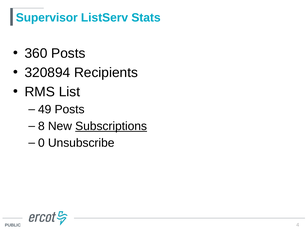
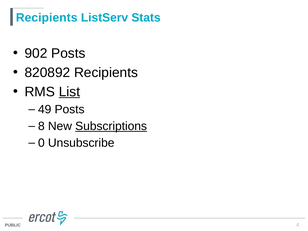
Supervisor: Supervisor -> Recipients (47, 18)
360: 360 -> 902 (36, 53)
320894: 320894 -> 820892 (47, 73)
List underline: none -> present (69, 92)
